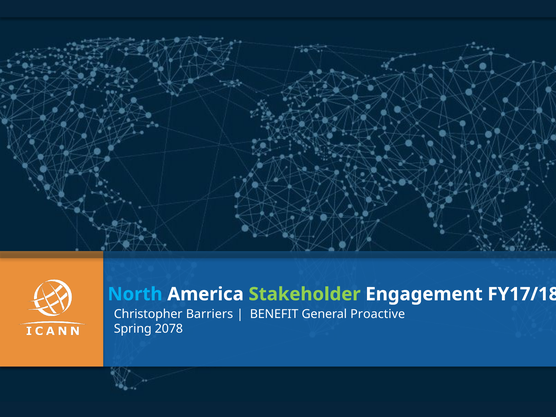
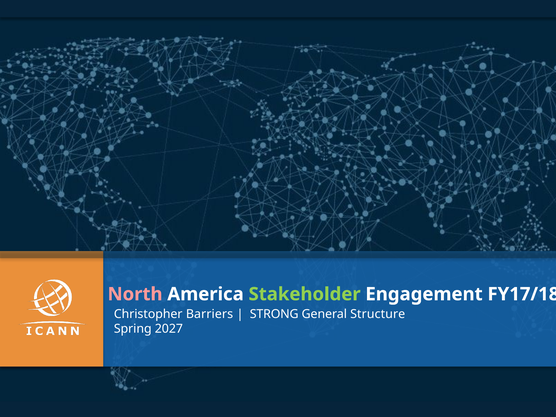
North colour: light blue -> pink (135, 294)
BENEFIT: BENEFIT -> STRONG (274, 314)
Proactive: Proactive -> Structure (378, 314)
2078: 2078 -> 2027 (169, 329)
